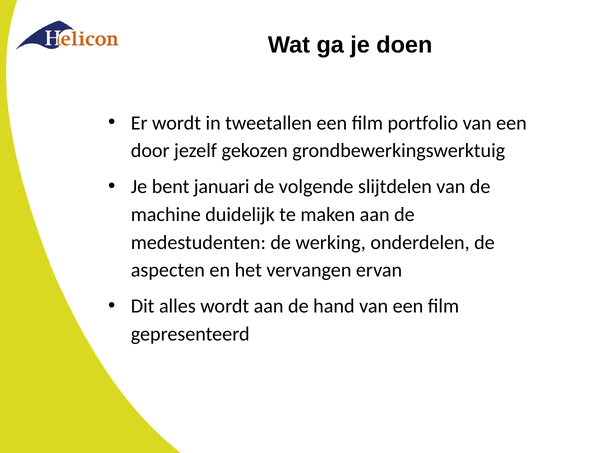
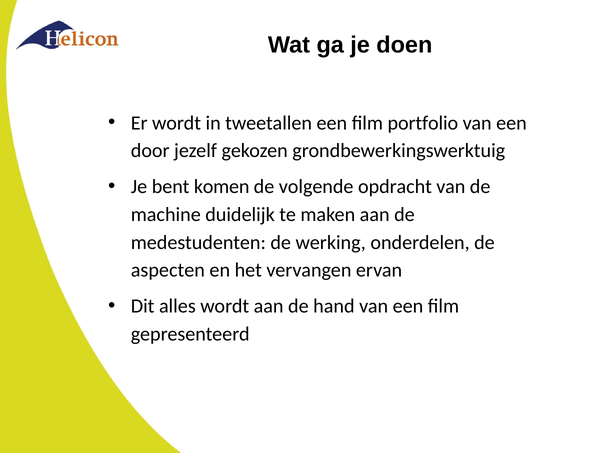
januari: januari -> komen (222, 187)
slijtdelen: slijtdelen -> opdracht (395, 187)
